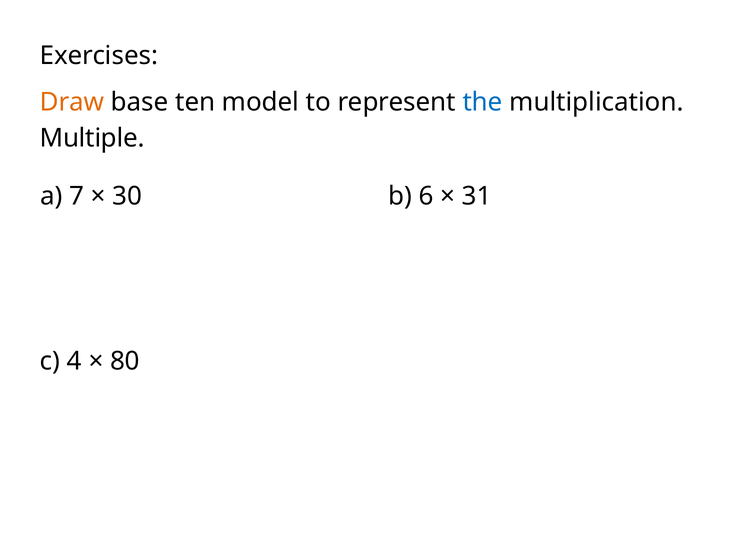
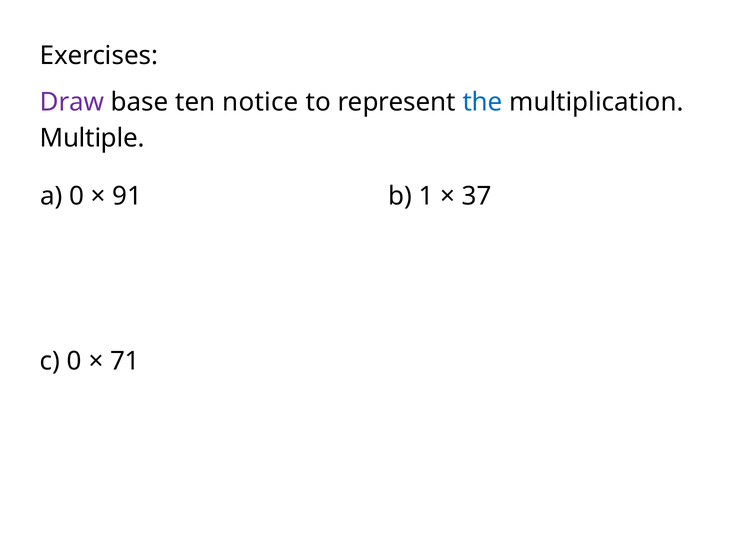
Draw colour: orange -> purple (72, 102)
model: model -> notice (260, 102)
a 7: 7 -> 0 (77, 196)
30: 30 -> 91 (127, 196)
6: 6 -> 1 (426, 196)
31: 31 -> 37 (477, 196)
c 4: 4 -> 0 (74, 362)
80: 80 -> 71 (125, 362)
